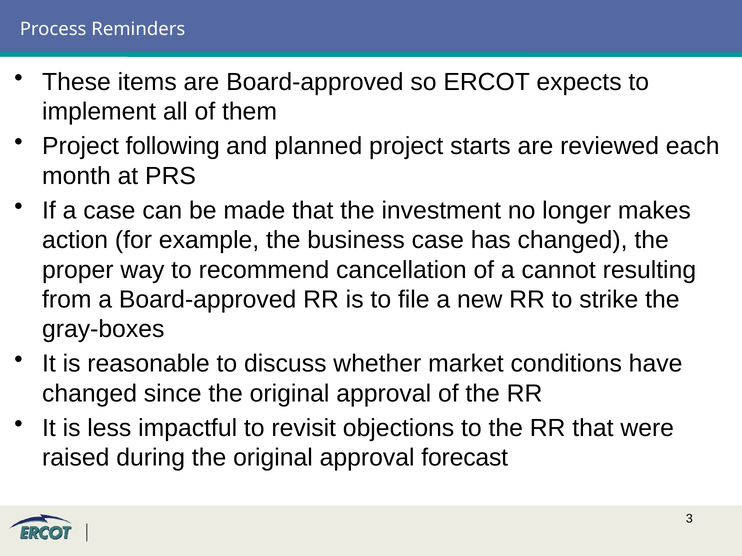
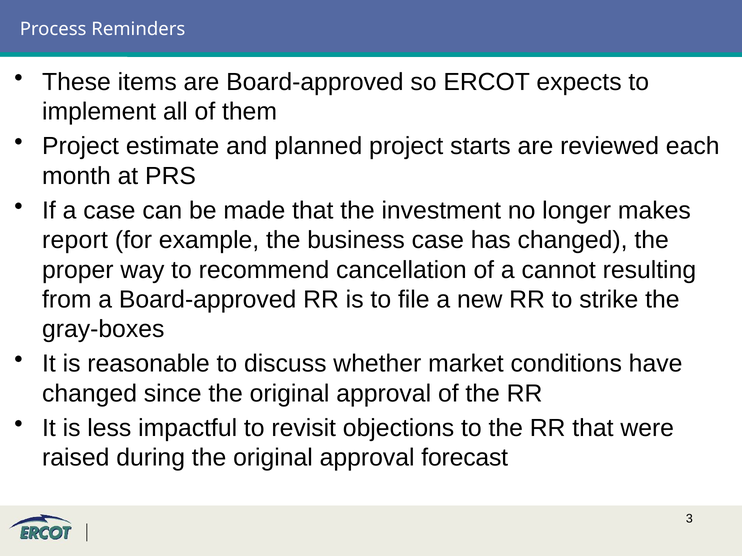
following: following -> estimate (173, 146)
action: action -> report (75, 240)
